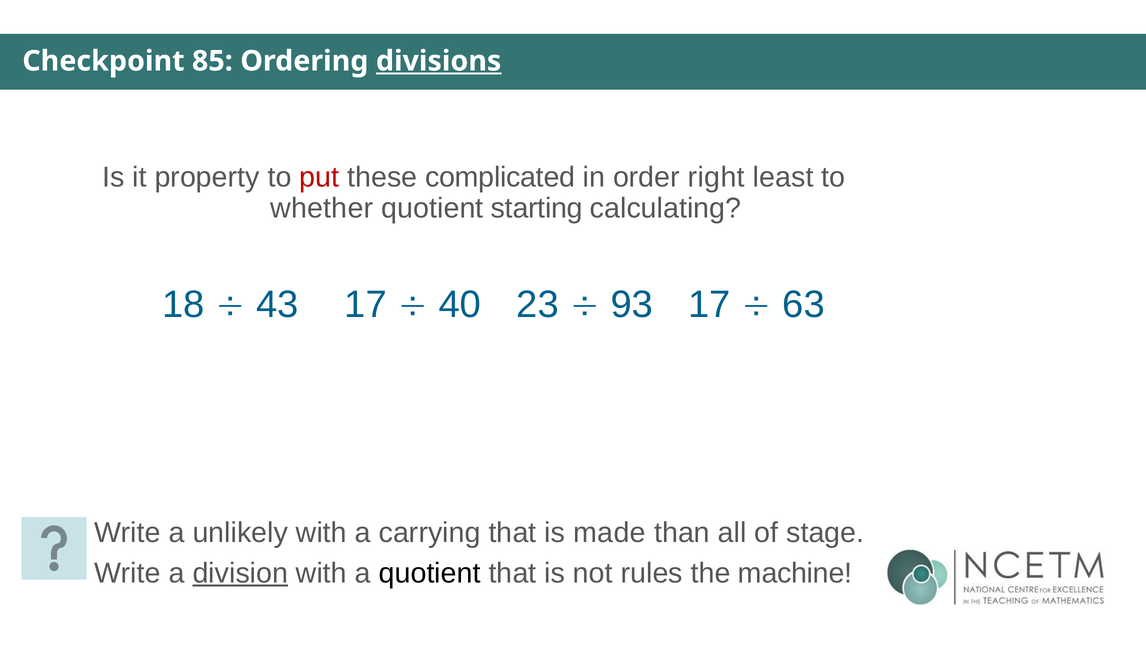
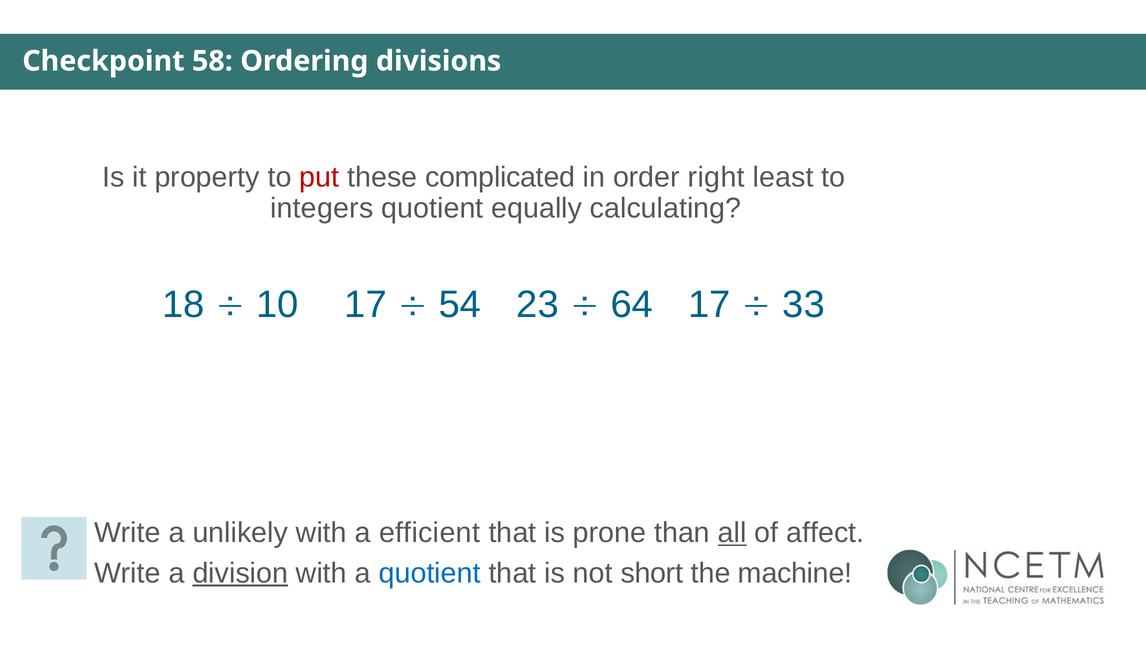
85: 85 -> 58 (212, 61)
divisions underline: present -> none (439, 61)
whether: whether -> integers (322, 208)
starting: starting -> equally (537, 208)
43: 43 -> 10 (277, 304)
40: 40 -> 54 (460, 304)
93: 93 -> 64 (632, 304)
63: 63 -> 33 (804, 304)
carrying: carrying -> efficient (430, 533)
made: made -> prone (610, 533)
all underline: none -> present (732, 533)
stage: stage -> affect (825, 533)
quotient colour: black -> blue (430, 573)
rules: rules -> short (652, 573)
